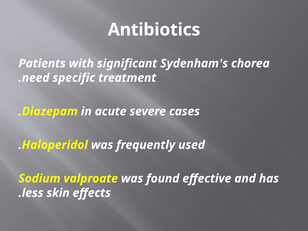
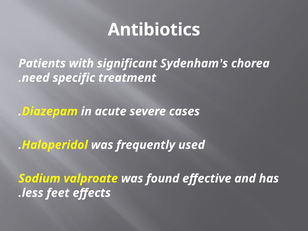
skin: skin -> feet (58, 193)
